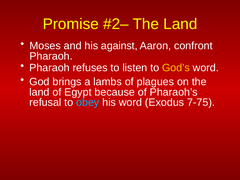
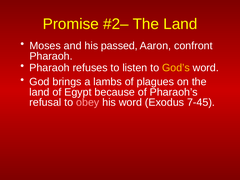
against: against -> passed (119, 46)
obey colour: light blue -> pink (88, 102)
7-75: 7-75 -> 7-45 (201, 102)
